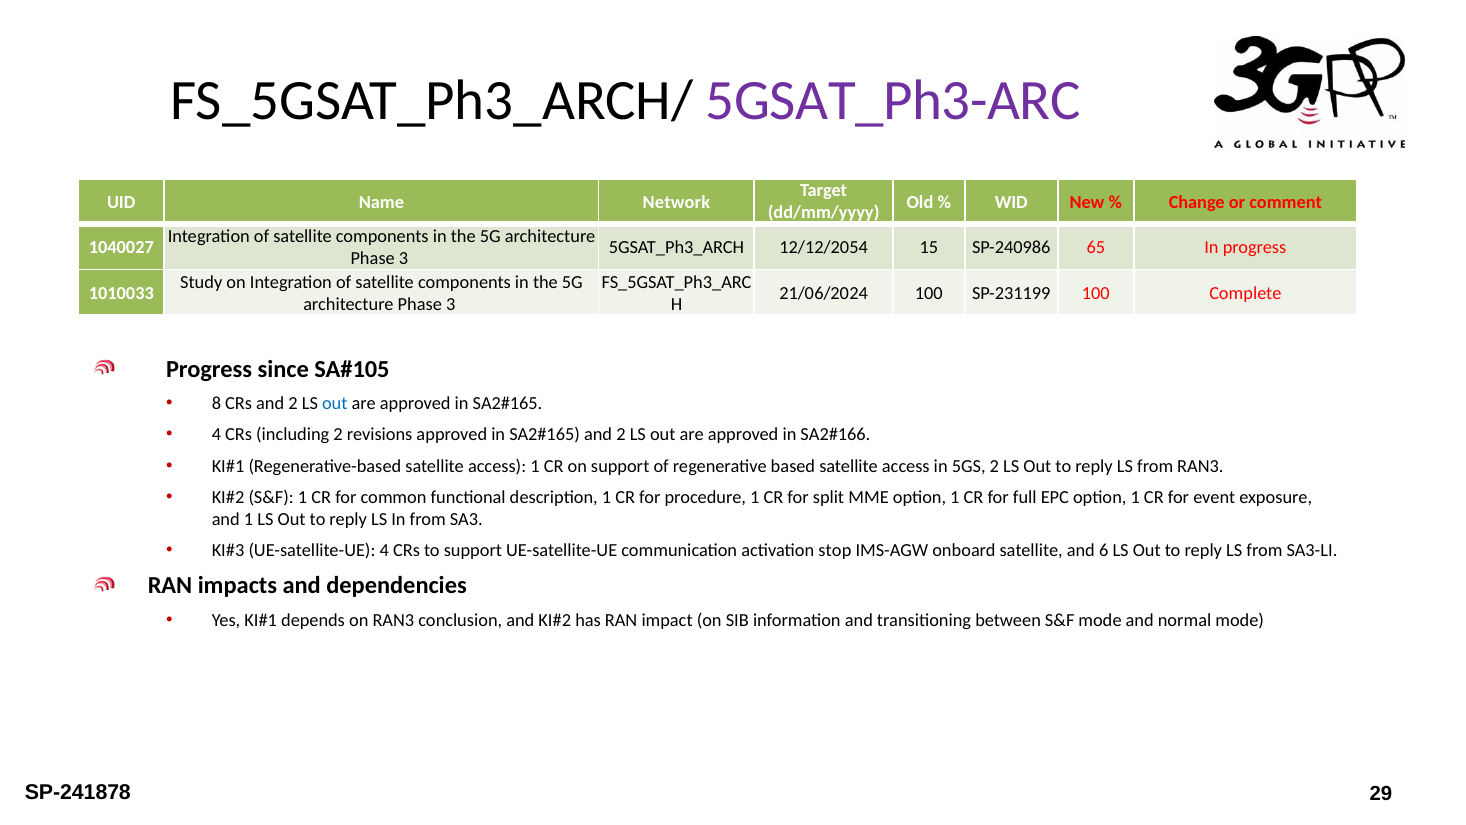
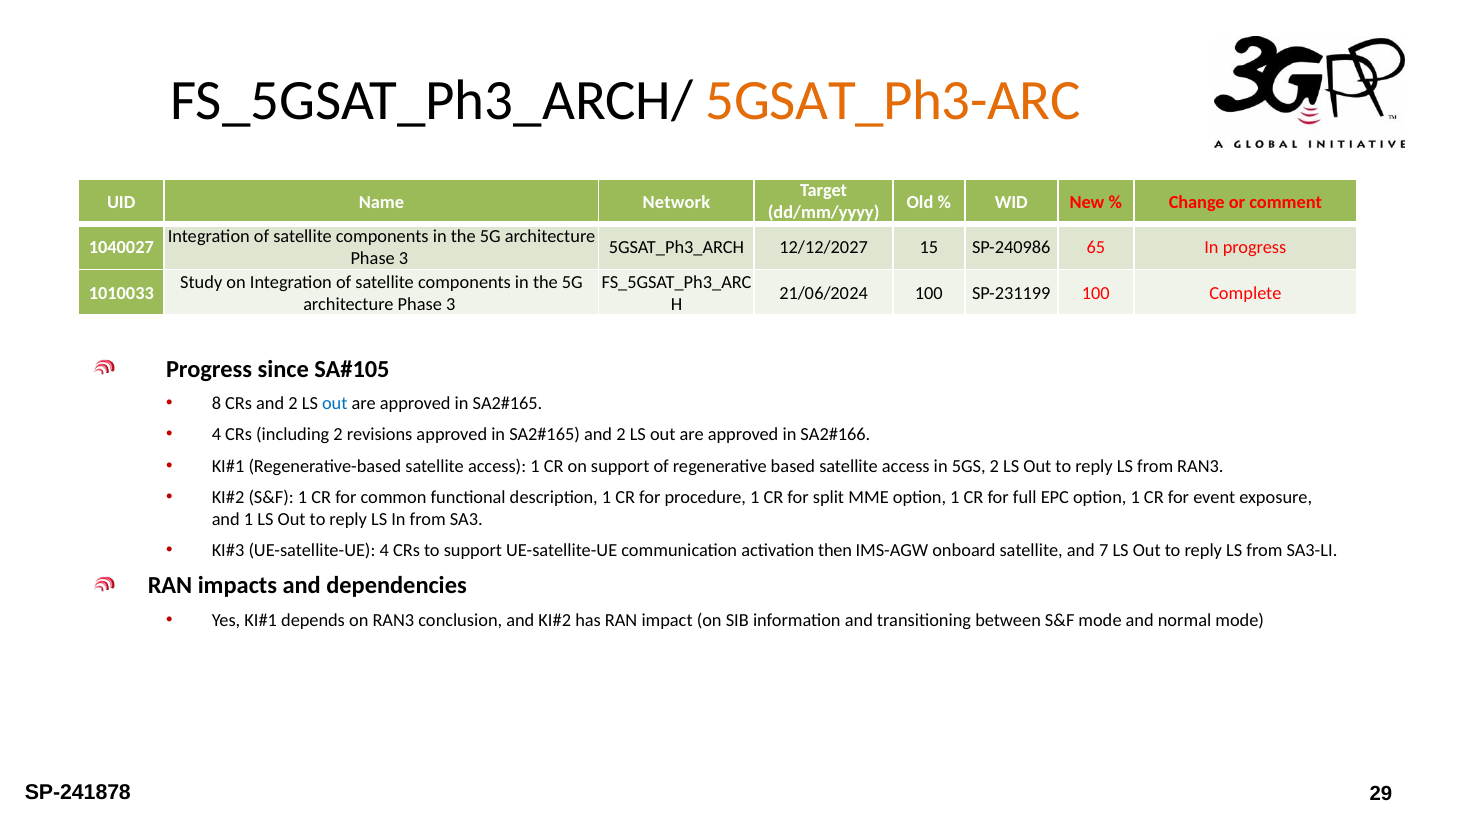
5GSAT_Ph3-ARC colour: purple -> orange (893, 100)
12/12/2054: 12/12/2054 -> 12/12/2027 (824, 247)
stop: stop -> then (835, 550)
6: 6 -> 7 (1104, 550)
